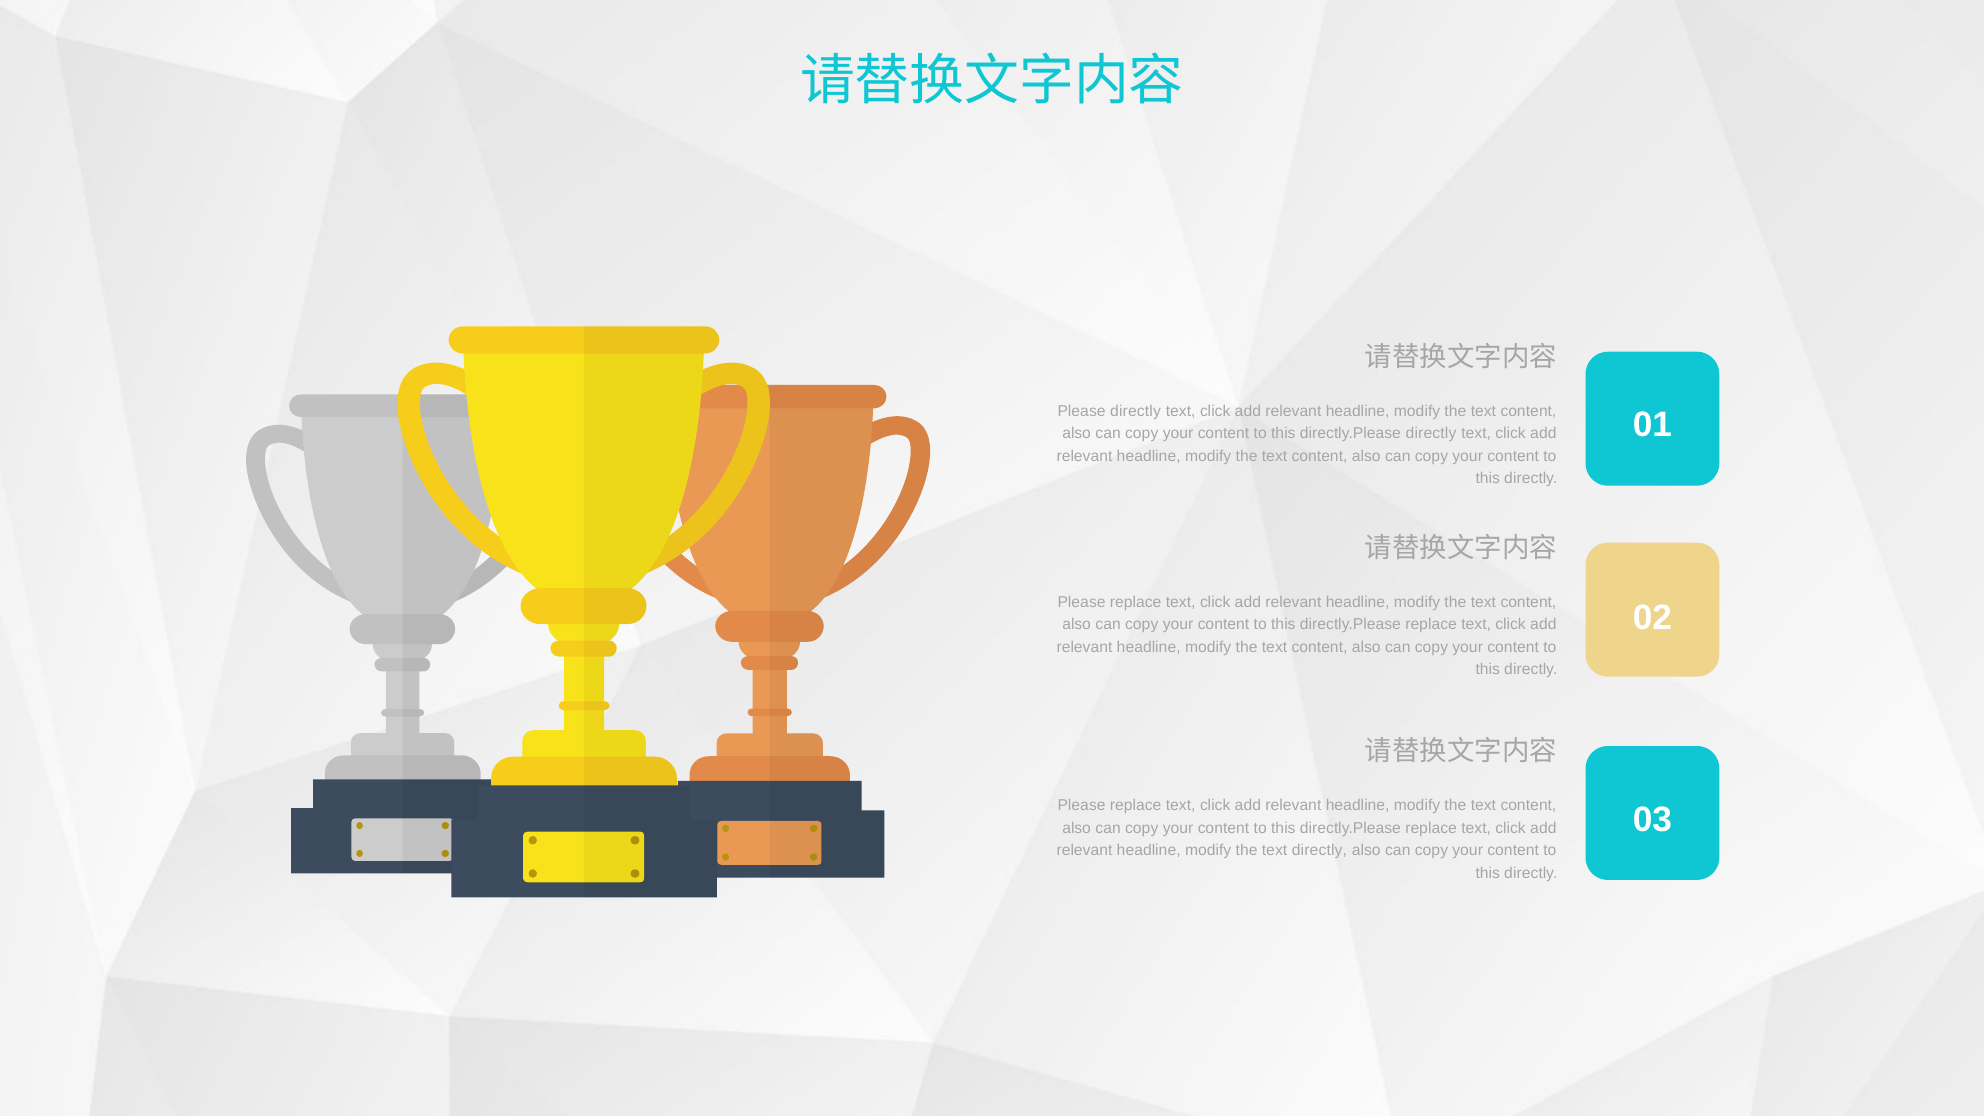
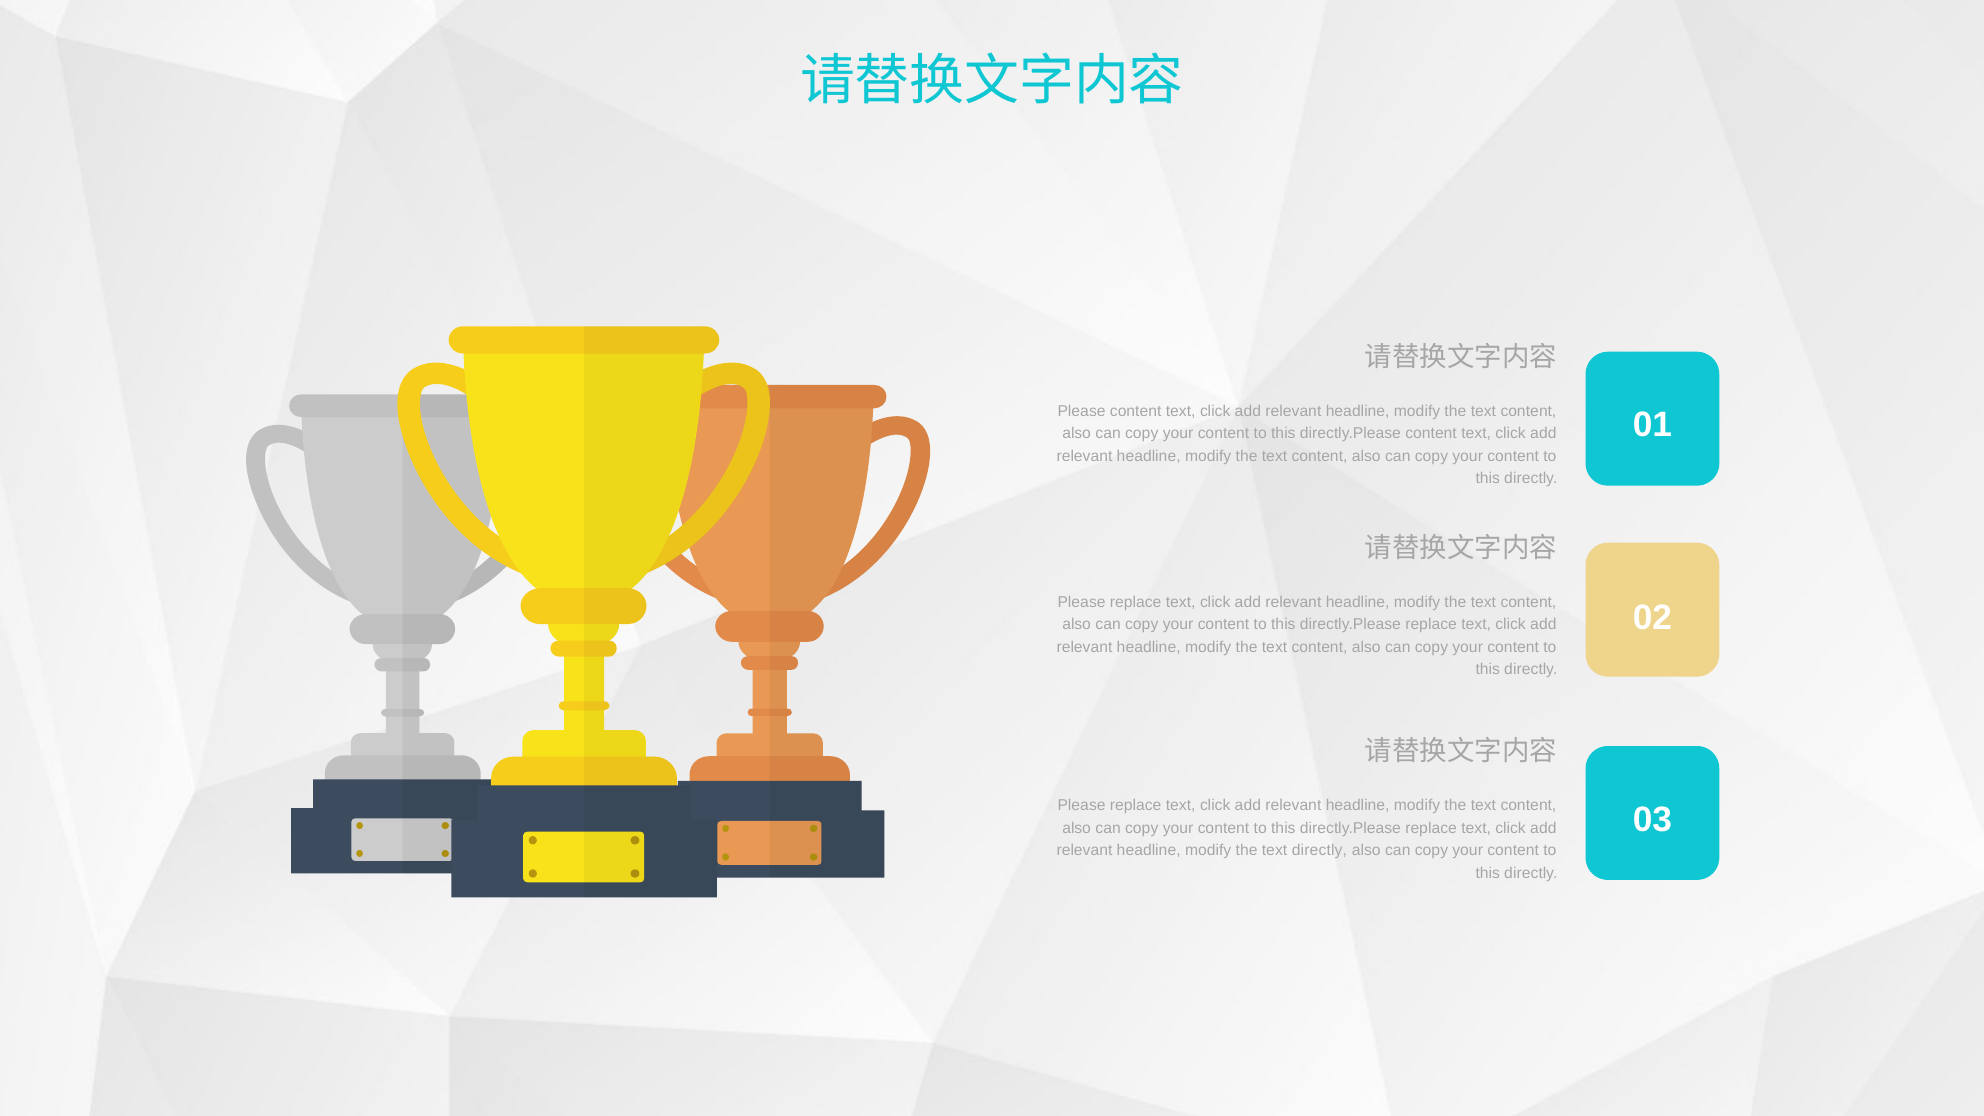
Please directly: directly -> content (1136, 411)
directly.Please directly: directly -> content (1431, 434)
